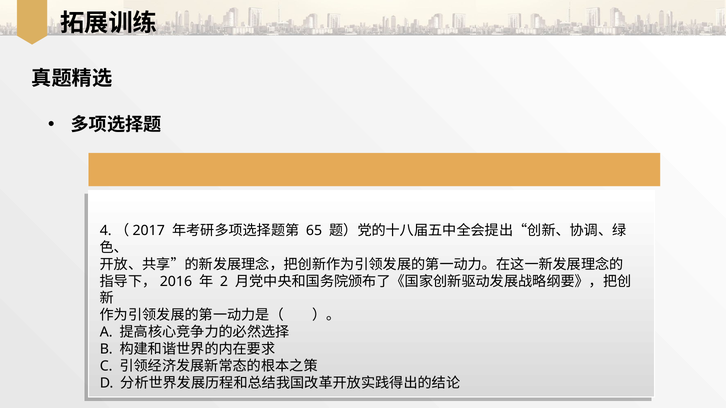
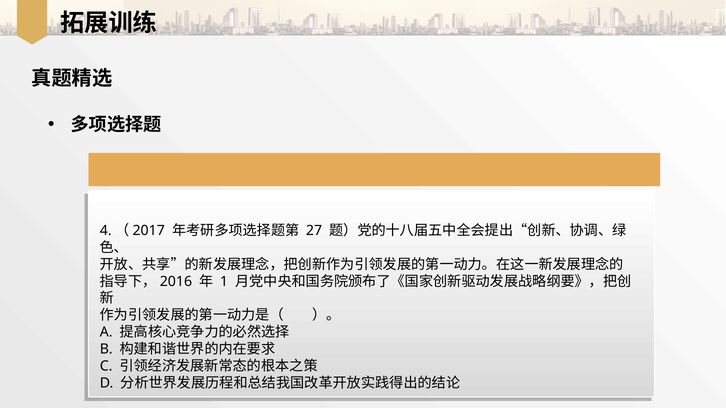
65: 65 -> 27 (314, 231)
2: 2 -> 1 (224, 282)
